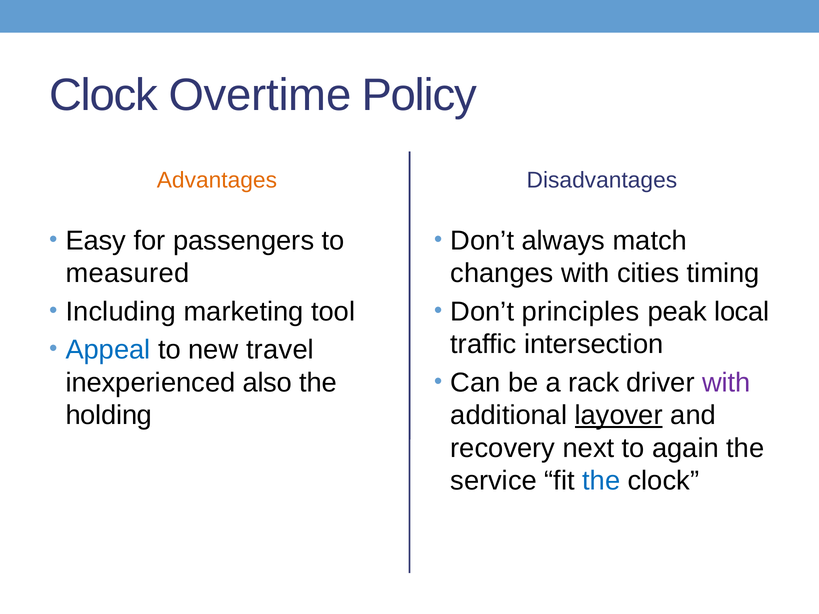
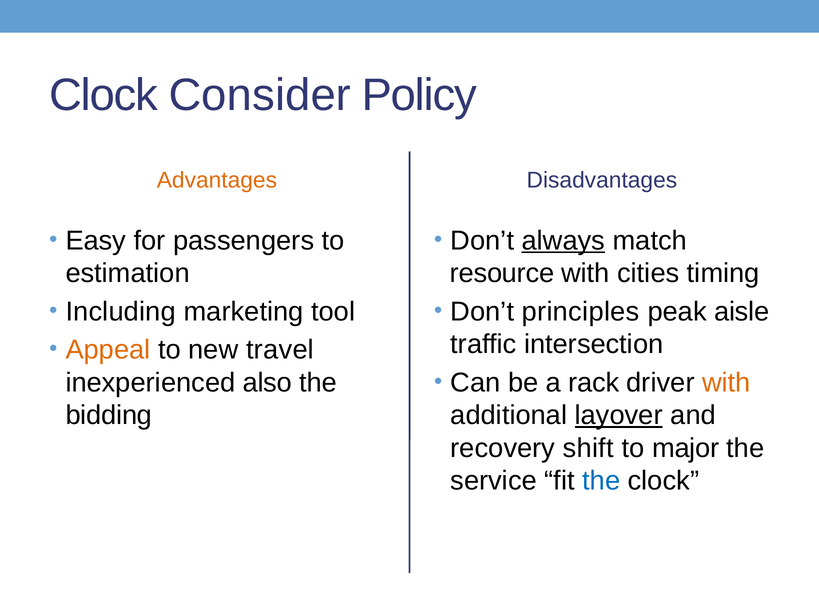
Overtime: Overtime -> Consider (260, 95)
always underline: none -> present (563, 241)
measured: measured -> estimation (128, 274)
changes: changes -> resource (502, 274)
local: local -> aisle (742, 312)
Appeal colour: blue -> orange (108, 350)
with colour: purple -> orange (726, 383)
holding: holding -> bidding (109, 415)
next: next -> shift (588, 448)
again: again -> major (686, 448)
